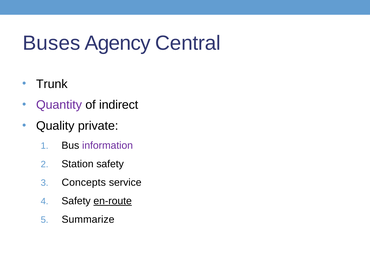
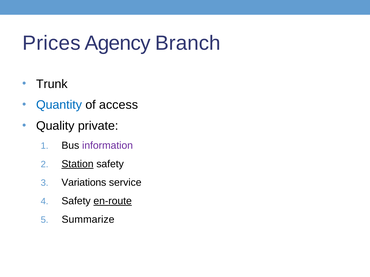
Buses: Buses -> Prices (52, 43)
Central: Central -> Branch (188, 43)
Quantity colour: purple -> blue (59, 105)
indirect: indirect -> access (119, 105)
Station underline: none -> present (78, 164)
Concepts: Concepts -> Variations (84, 183)
